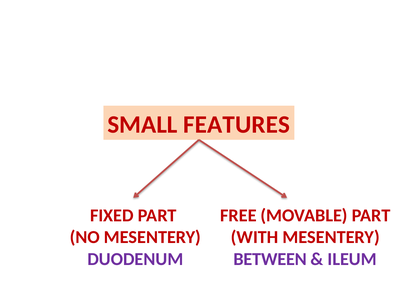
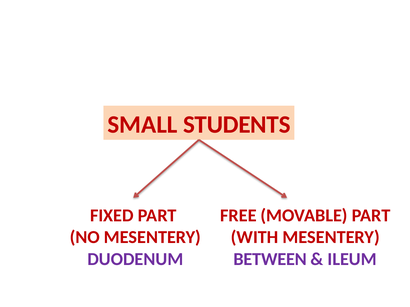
FEATURES: FEATURES -> STUDENTS (237, 125)
